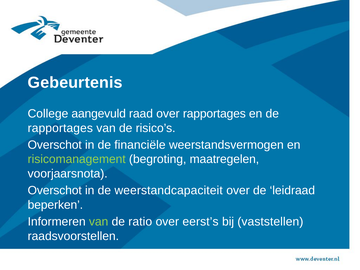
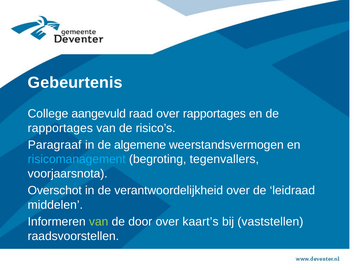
Overschot: Overschot -> Paragraaf (55, 145)
financiële: financiële -> algemene (140, 145)
risicomanagement colour: light green -> light blue (77, 159)
maatregelen: maatregelen -> tegenvallers (224, 159)
weerstandcapaciteit: weerstandcapaciteit -> verantwoordelijkheid (169, 190)
beperken: beperken -> middelen (55, 205)
ratio: ratio -> door (140, 222)
eerst’s: eerst’s -> kaart’s (200, 222)
